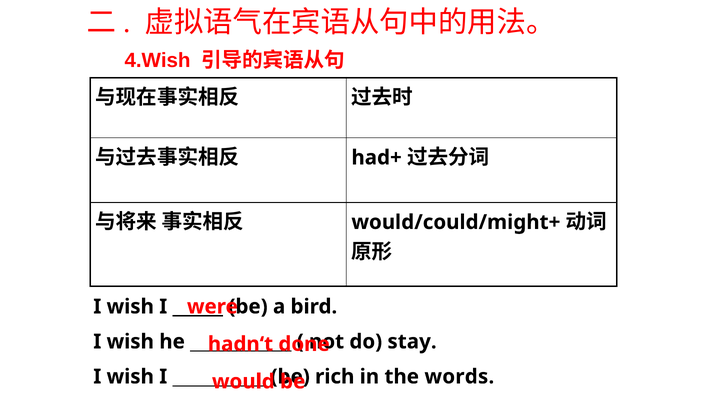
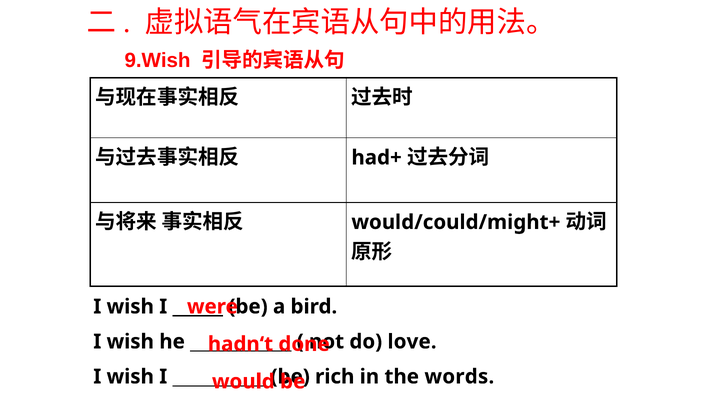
4.Wish: 4.Wish -> 9.Wish (157, 61)
stay: stay -> love (412, 341)
